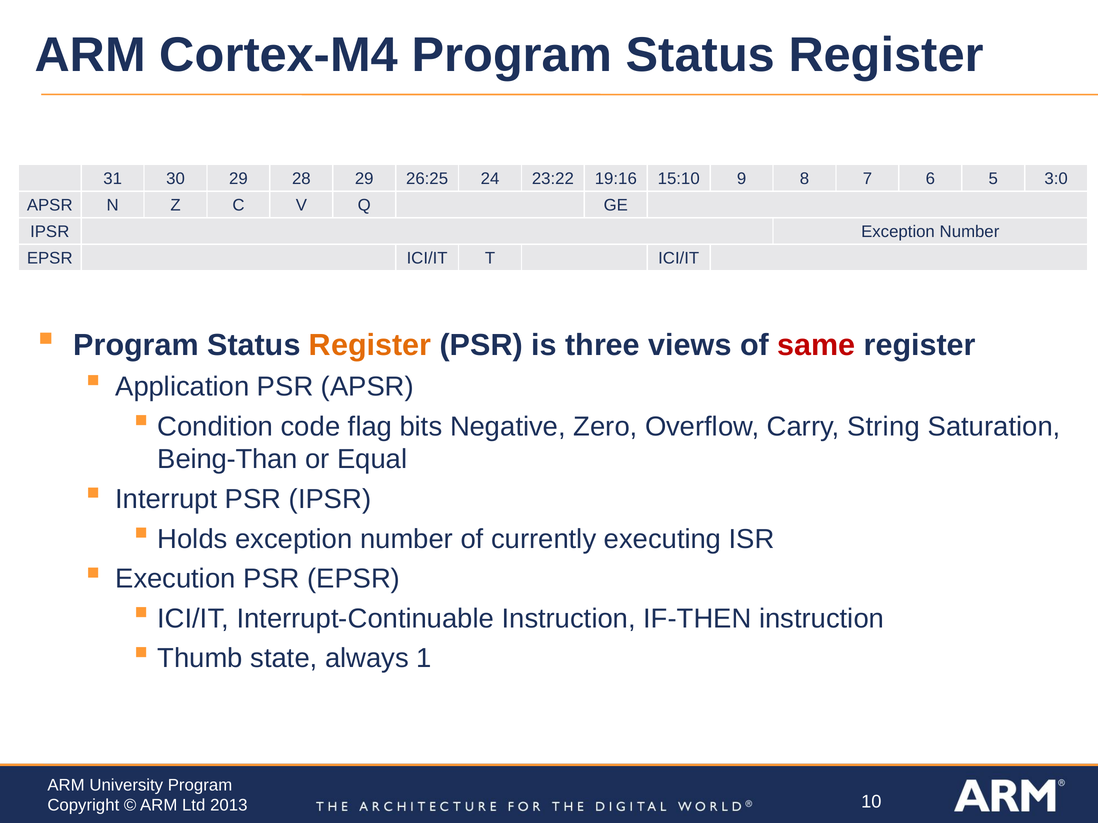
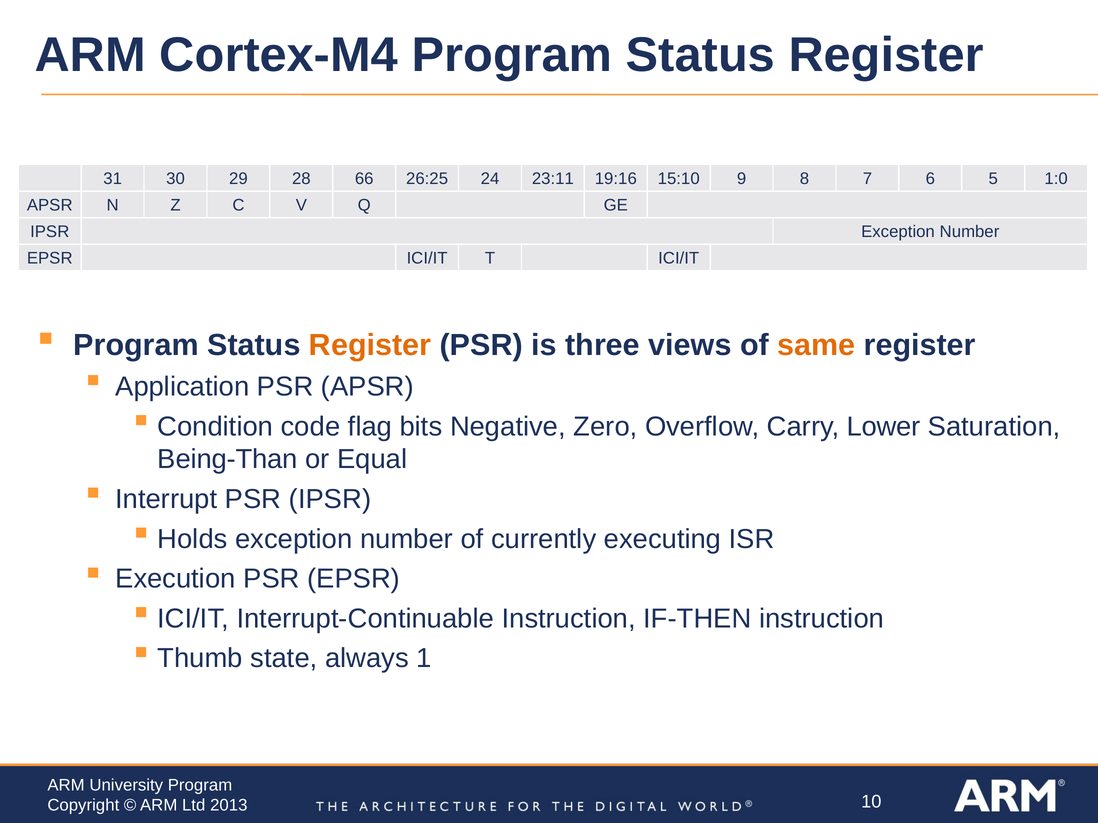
28 29: 29 -> 66 (364, 179)
23:22: 23:22 -> 23:11 (553, 179)
3:0: 3:0 -> 1:0 (1056, 179)
same colour: red -> orange (816, 345)
String: String -> Lower (884, 427)
